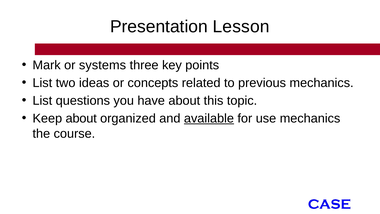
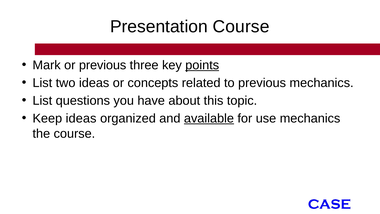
Presentation Lesson: Lesson -> Course (241, 27)
or systems: systems -> previous (103, 65)
points underline: none -> present (202, 65)
Keep about: about -> ideas (81, 118)
